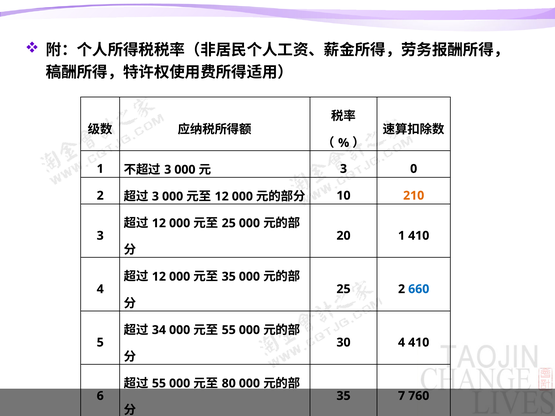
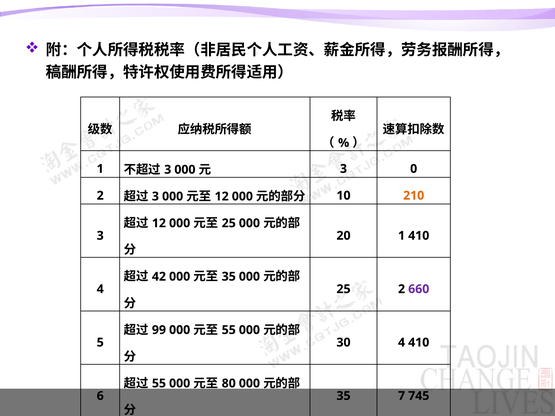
12: 12 -> 42 (159, 277)
660 colour: blue -> purple (419, 289)
34: 34 -> 99 (159, 330)
760: 760 -> 745 (419, 396)
